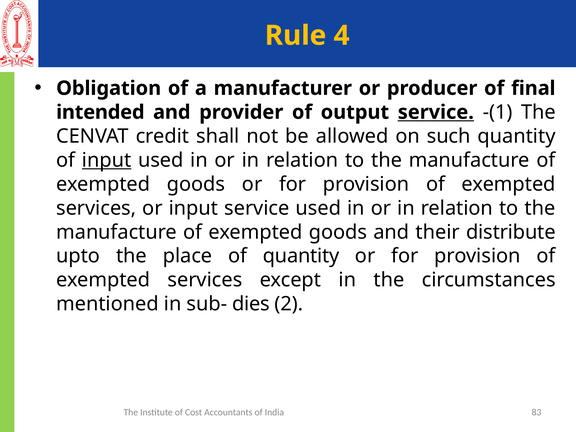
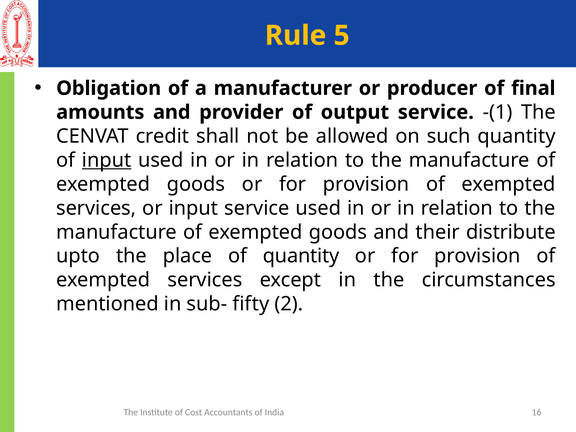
4: 4 -> 5 (342, 36)
intended: intended -> amounts (100, 112)
service underline: present -> none (436, 112)
dies: dies -> fifty (251, 304)
83: 83 -> 16 (537, 412)
